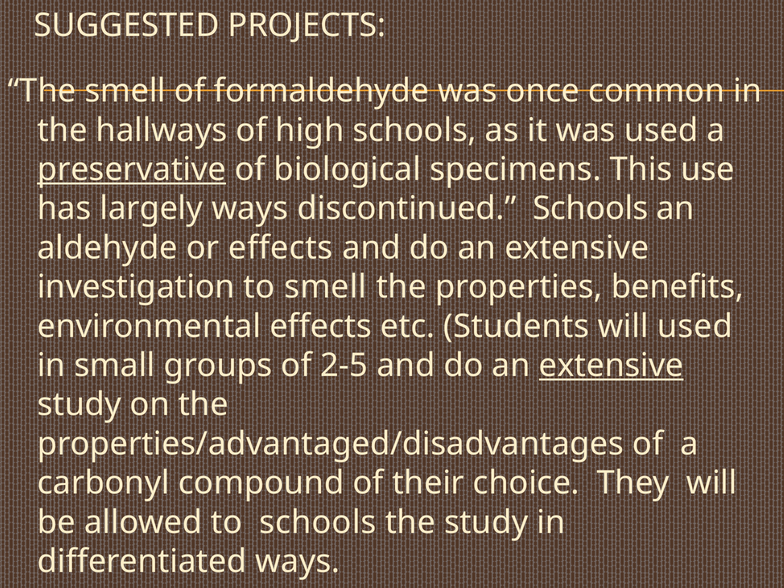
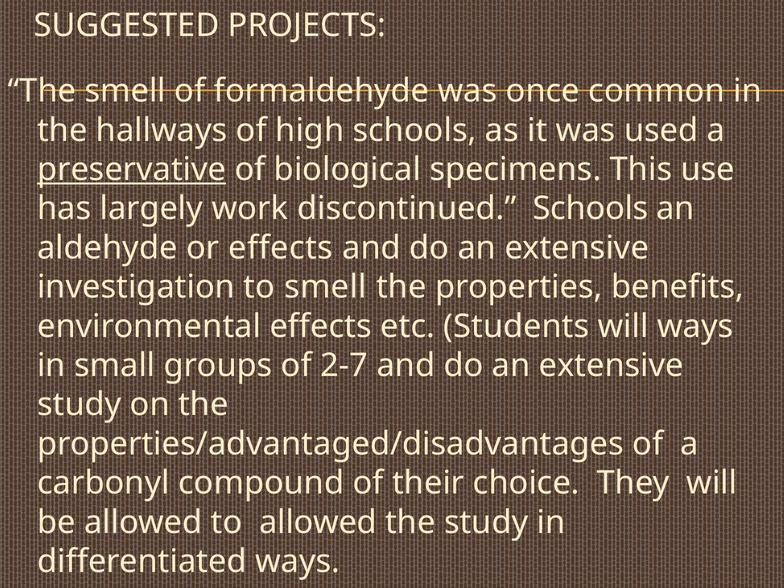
largely ways: ways -> work (250, 209)
will used: used -> ways (695, 326)
2-5: 2-5 -> 2-7 (344, 365)
extensive underline: present -> none (611, 365)
to schools: schools -> allowed (318, 522)
